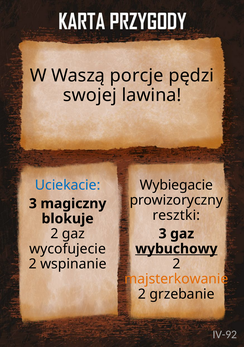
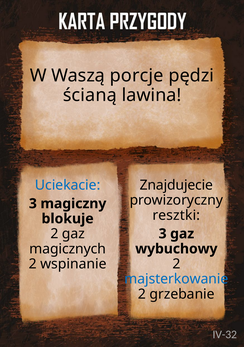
swojej: swojej -> ścianą (90, 95)
Wybiegacie: Wybiegacie -> Znajdujecie (176, 185)
wycofujecie: wycofujecie -> magicznych (68, 249)
wybuchowy underline: present -> none (176, 248)
majsterkowanie colour: orange -> blue (176, 279)
IV-92: IV-92 -> IV-32 (225, 334)
